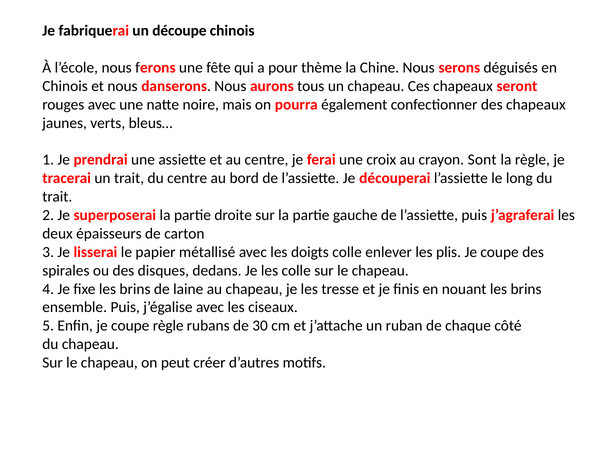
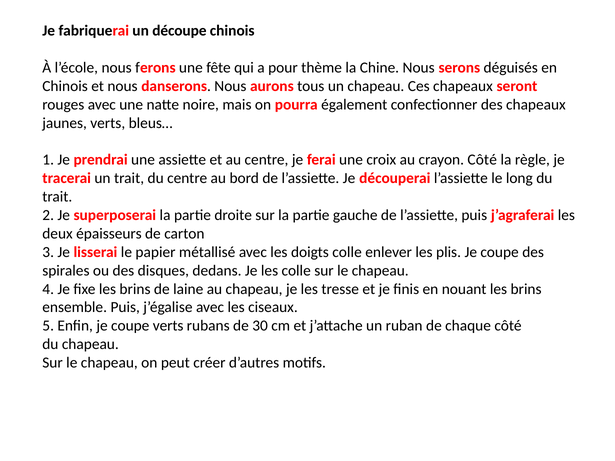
crayon Sont: Sont -> Côté (482, 160)
coupe règle: règle -> verts (168, 326)
